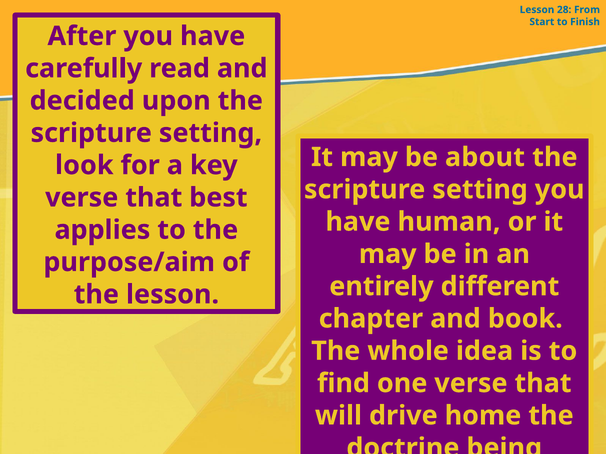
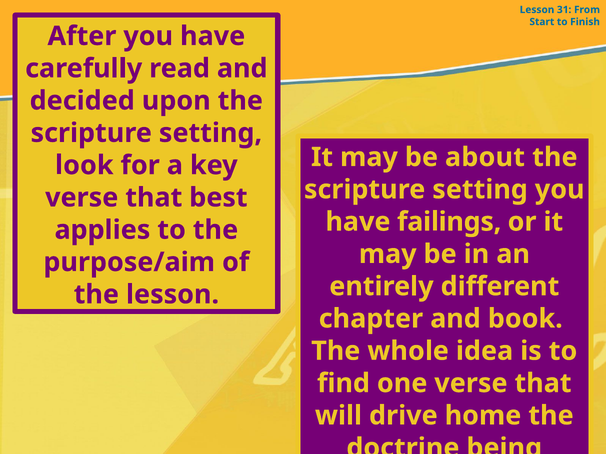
28: 28 -> 31 (564, 10)
human: human -> failings (449, 222)
